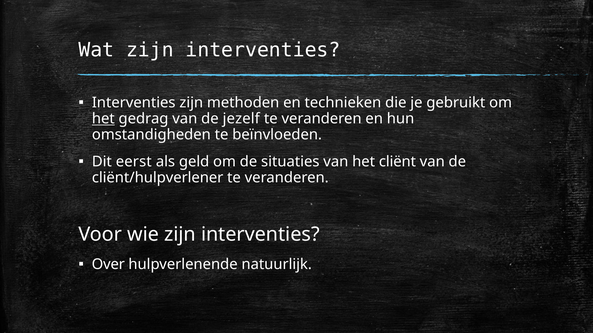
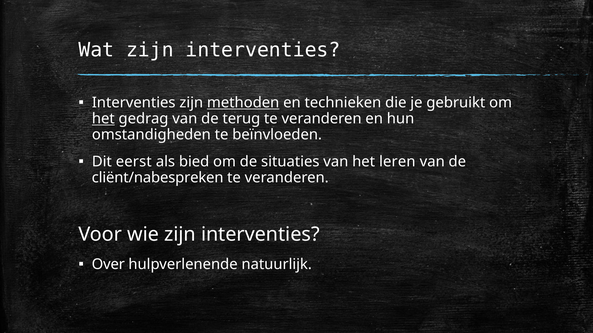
methoden underline: none -> present (243, 103)
jezelf: jezelf -> terug (241, 119)
geld: geld -> bied (194, 162)
cliënt: cliënt -> leren (397, 162)
cliënt/hulpverlener: cliënt/hulpverlener -> cliënt/nabespreken (158, 178)
